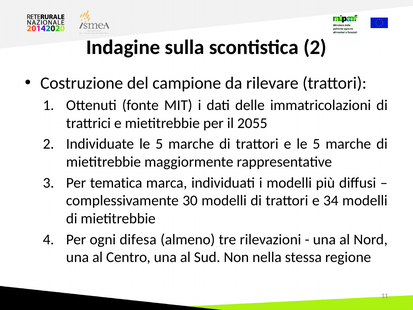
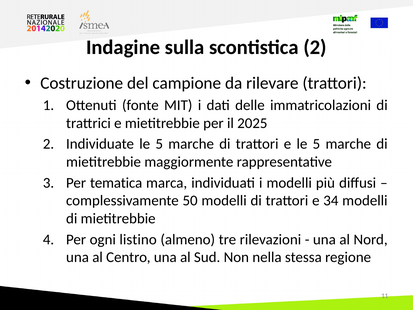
2055: 2055 -> 2025 (252, 123)
30: 30 -> 50 (190, 201)
difesa: difesa -> listino (138, 239)
